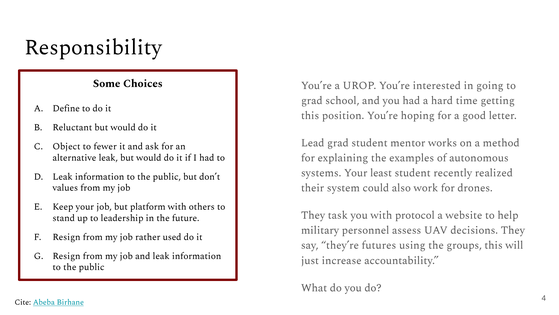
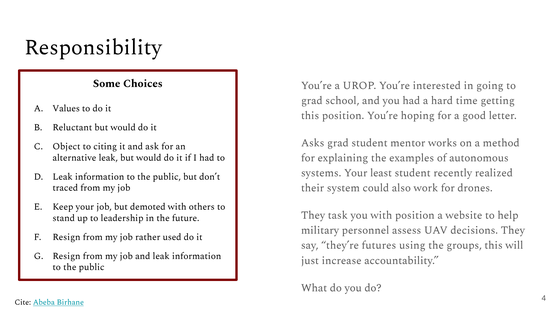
Define: Define -> Values (66, 108)
Lead: Lead -> Asks (313, 143)
fewer: fewer -> citing (105, 146)
values: values -> traced (65, 188)
platform: platform -> demoted (148, 207)
with protocol: protocol -> position (415, 215)
